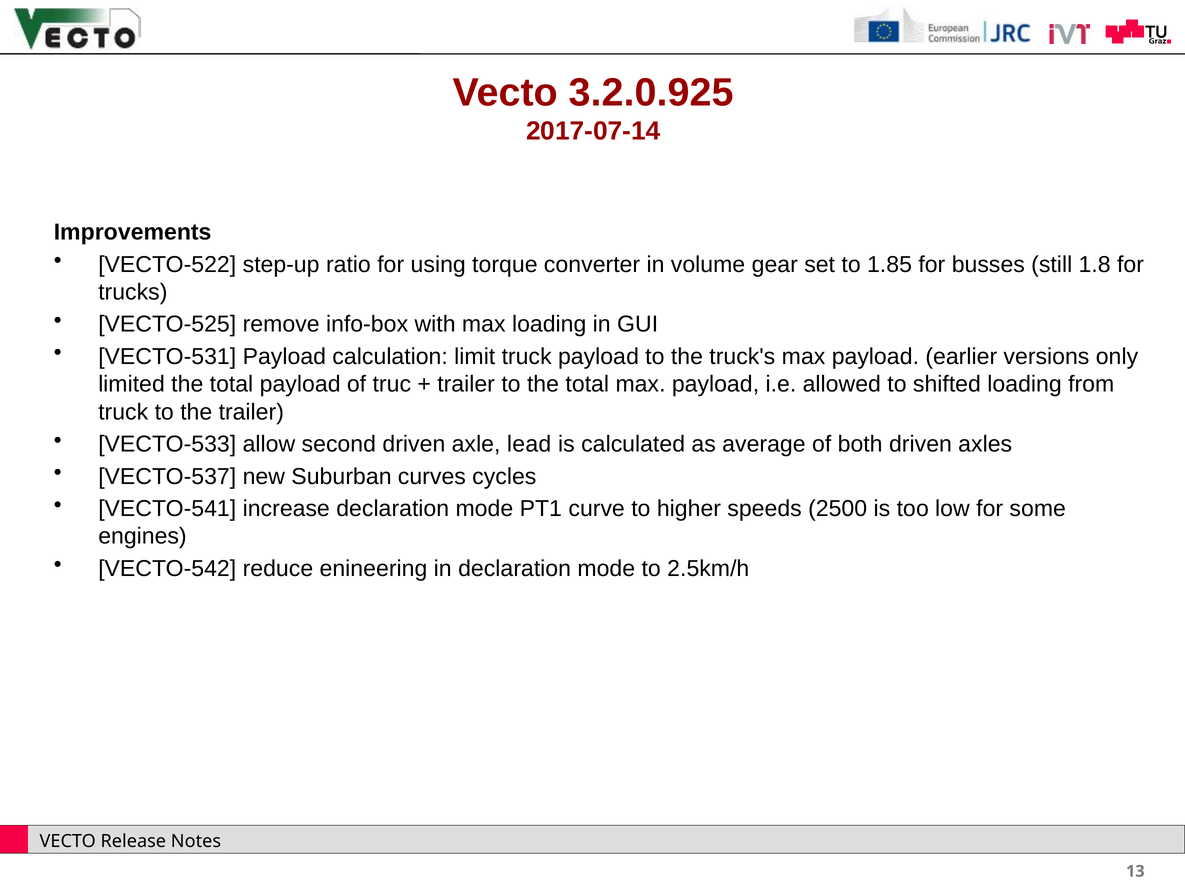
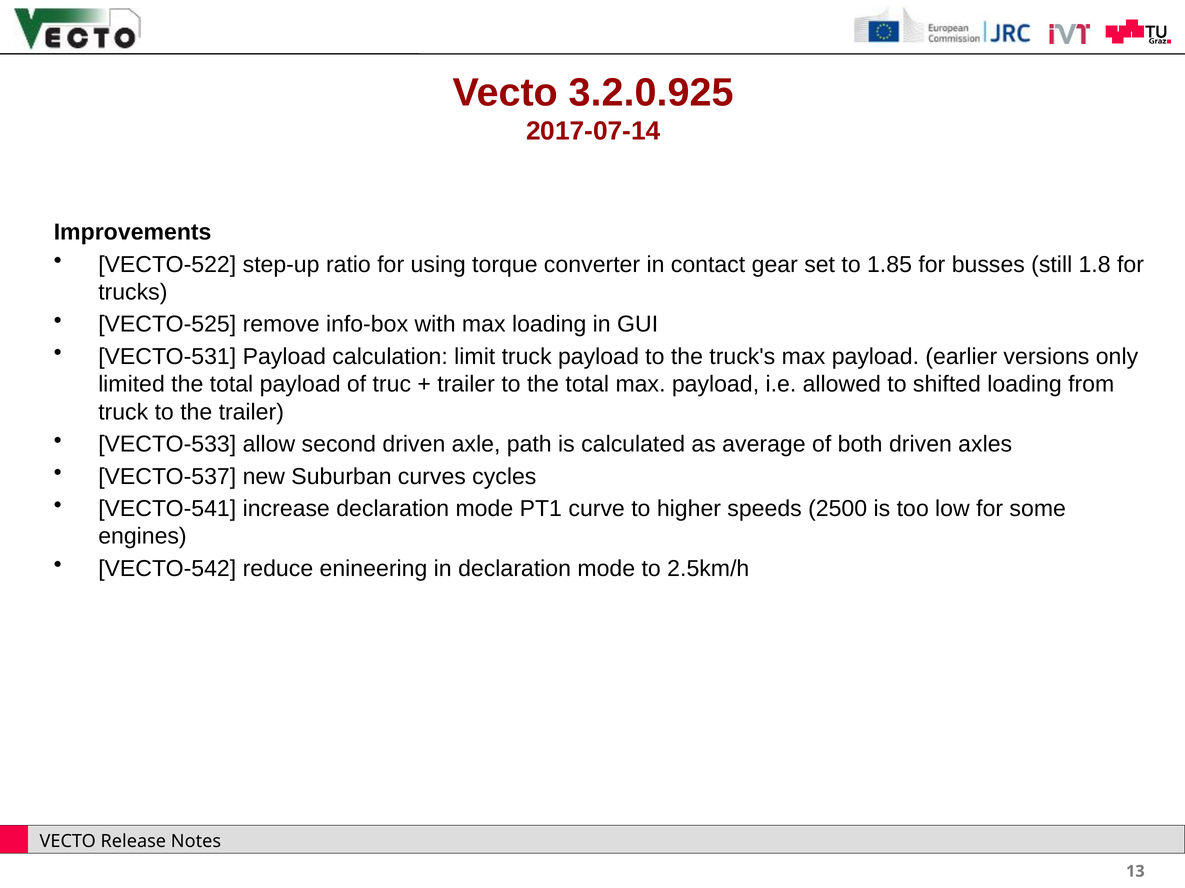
volume: volume -> contact (708, 265)
lead: lead -> path (529, 445)
